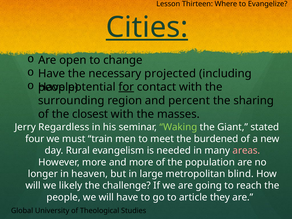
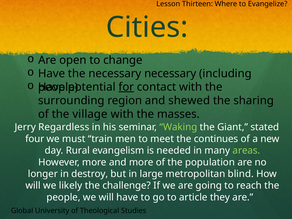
Cities underline: present -> none (147, 27)
necessary projected: projected -> necessary (170, 73)
percent: percent -> shewed (189, 101)
closest: closest -> village (90, 114)
burdened: burdened -> continues (216, 139)
areas colour: pink -> light green (246, 151)
heaven: heaven -> destroy (90, 174)
